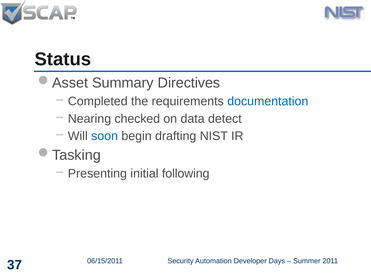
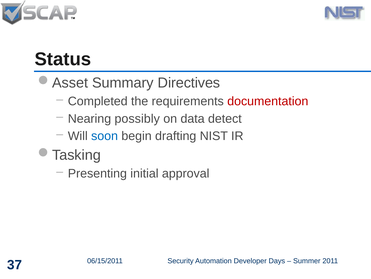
documentation colour: blue -> red (268, 101)
checked: checked -> possibly (137, 118)
following: following -> approval (186, 173)
